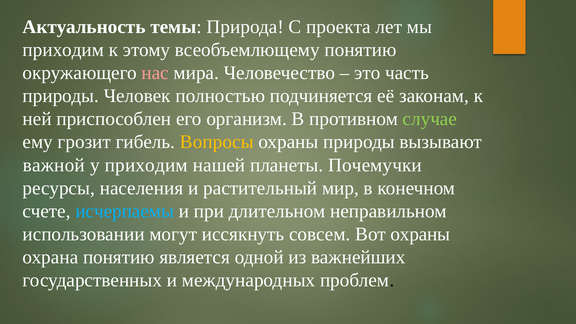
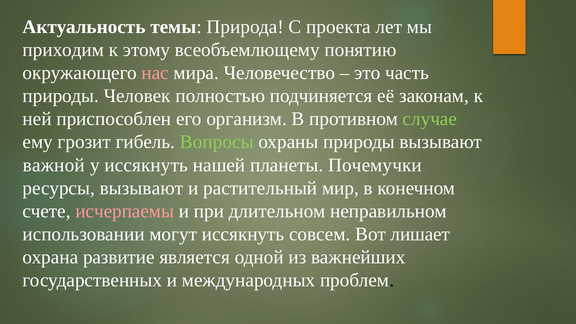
Вопросы colour: yellow -> light green (217, 142)
у приходим: приходим -> иссякнуть (146, 165)
ресурсы населения: населения -> вызывают (141, 188)
исчерпаемы colour: light blue -> pink (125, 211)
Вот охраны: охраны -> лишает (420, 234)
охрана понятию: понятию -> развитие (119, 257)
